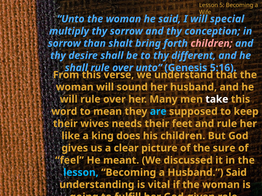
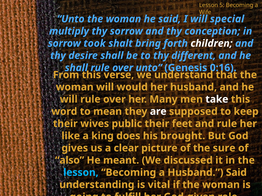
than: than -> took (95, 43)
children colour: pink -> white (212, 43)
5:16: 5:16 -> 0:16 (223, 68)
sound: sound -> would (132, 87)
are colour: light blue -> white (158, 112)
needs: needs -> public (127, 124)
his children: children -> brought (183, 136)
feel: feel -> also (70, 161)
